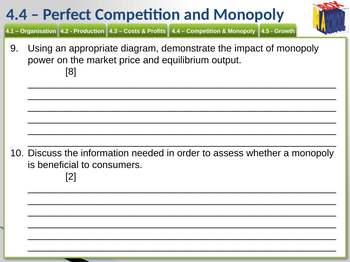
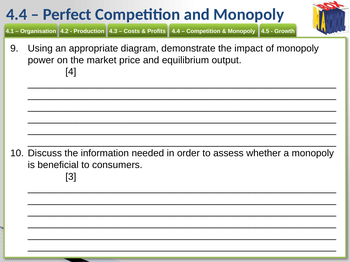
8: 8 -> 4 (71, 72)
2: 2 -> 3 (71, 177)
